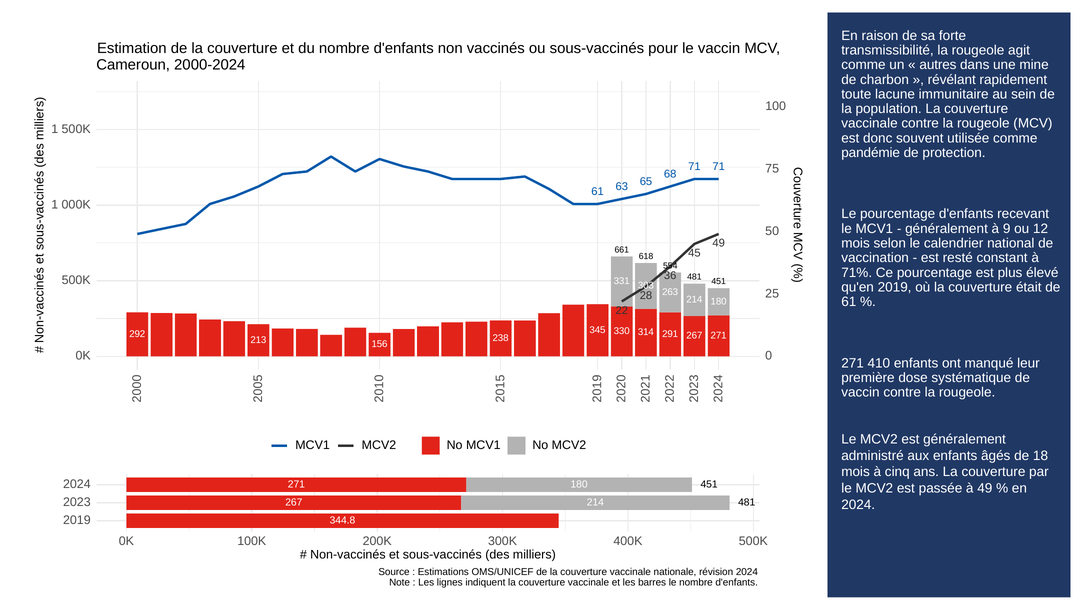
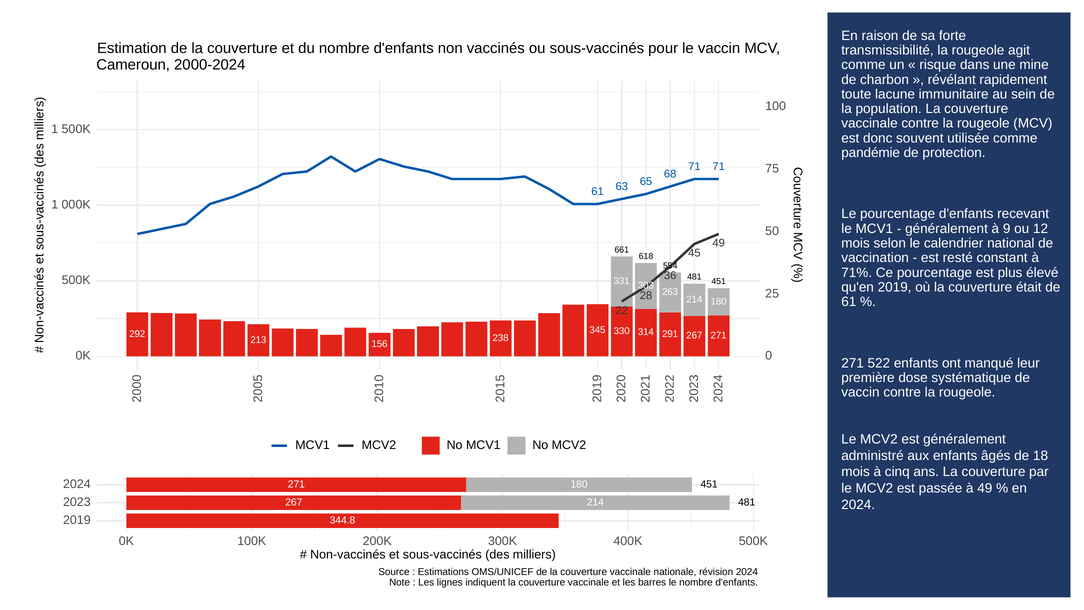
autres: autres -> risque (938, 65)
410: 410 -> 522 (879, 363)
